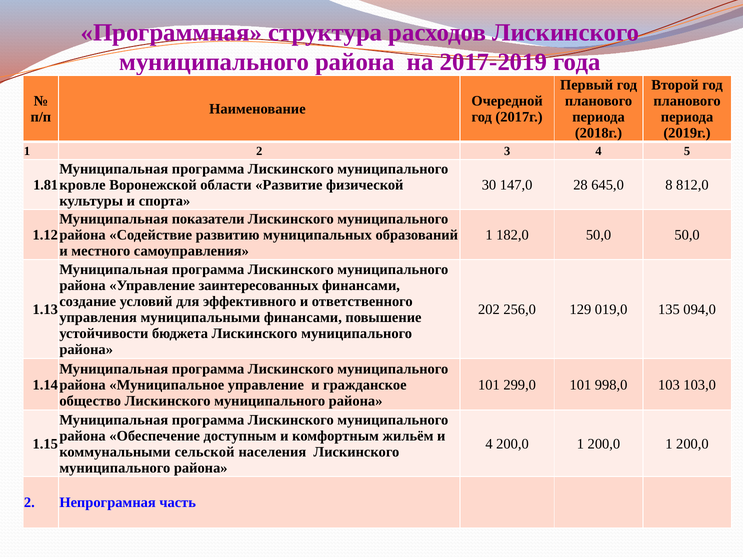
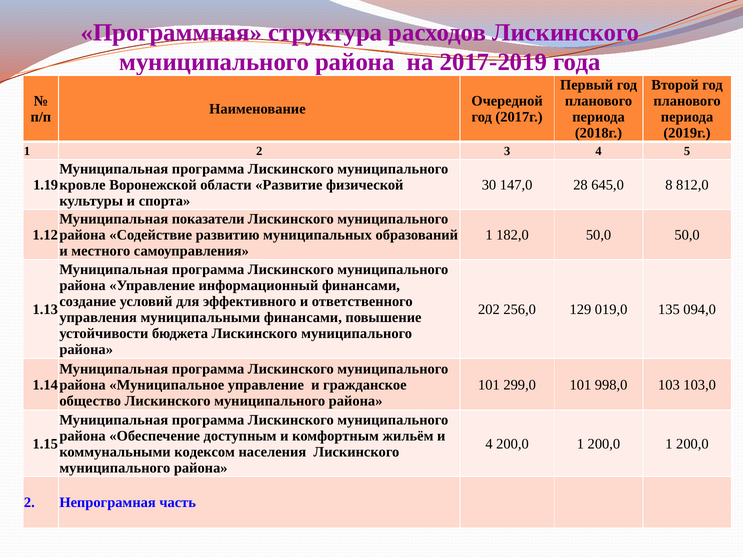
1.81: 1.81 -> 1.19 (46, 185)
заинтересованных: заинтересованных -> информационный (258, 286)
сельской: сельской -> кодексом (205, 452)
